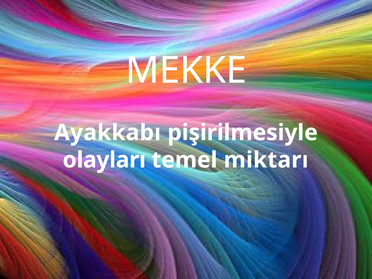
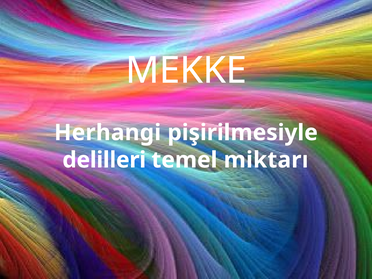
Ayakkabı: Ayakkabı -> Herhangi (108, 133)
olayları: olayları -> delilleri (104, 160)
